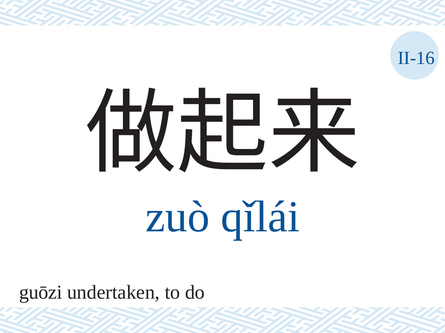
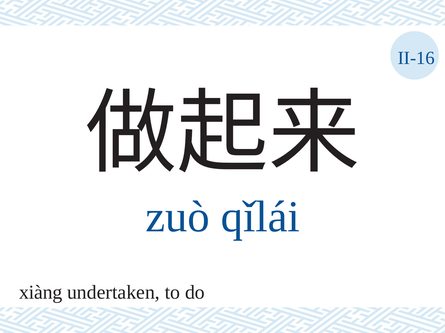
guōzi: guōzi -> xiàng (41, 293)
